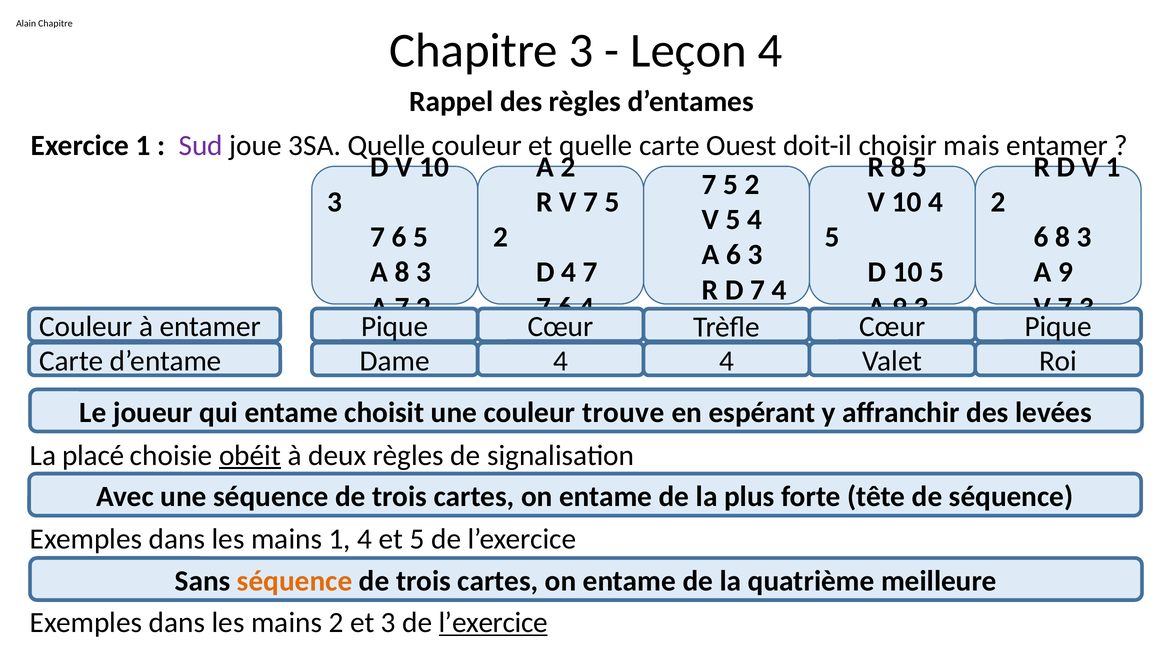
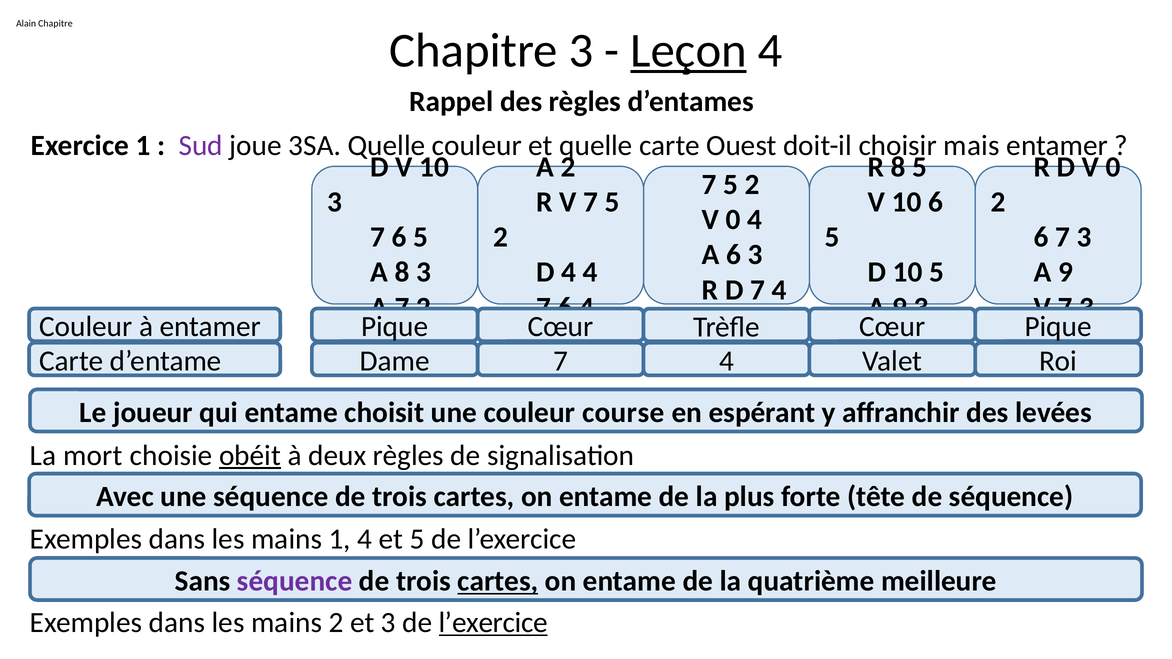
Leçon underline: none -> present (689, 50)
V 1: 1 -> 0 (1113, 167)
10 4: 4 -> 6 (935, 202)
5: 5 -> 0 (733, 220)
8: 8 -> 7 (1063, 237)
4 7: 7 -> 4 (590, 272)
Dame 4: 4 -> 7 (561, 361)
trouve: trouve -> course (623, 413)
placé: placé -> mort (93, 456)
séquence colour: orange -> purple (295, 581)
cartes underline: none -> present (498, 581)
